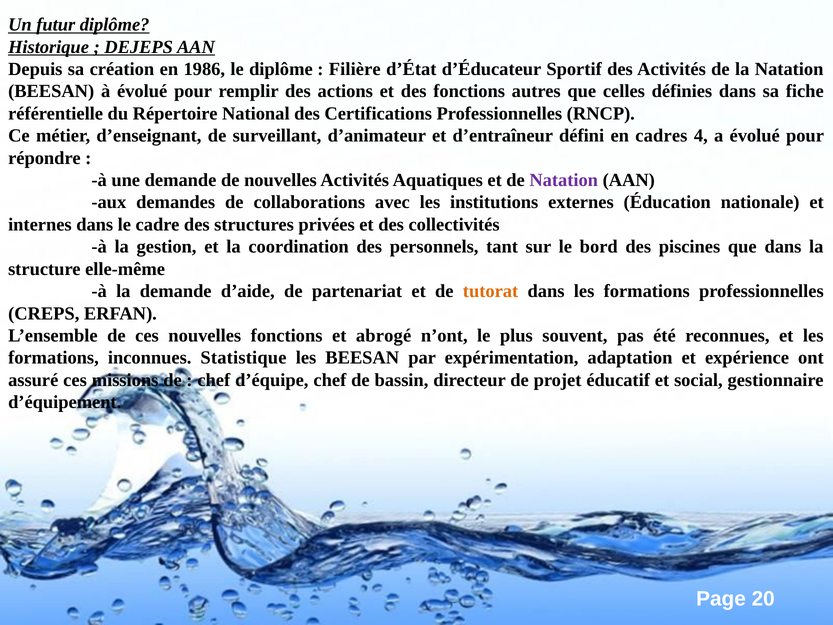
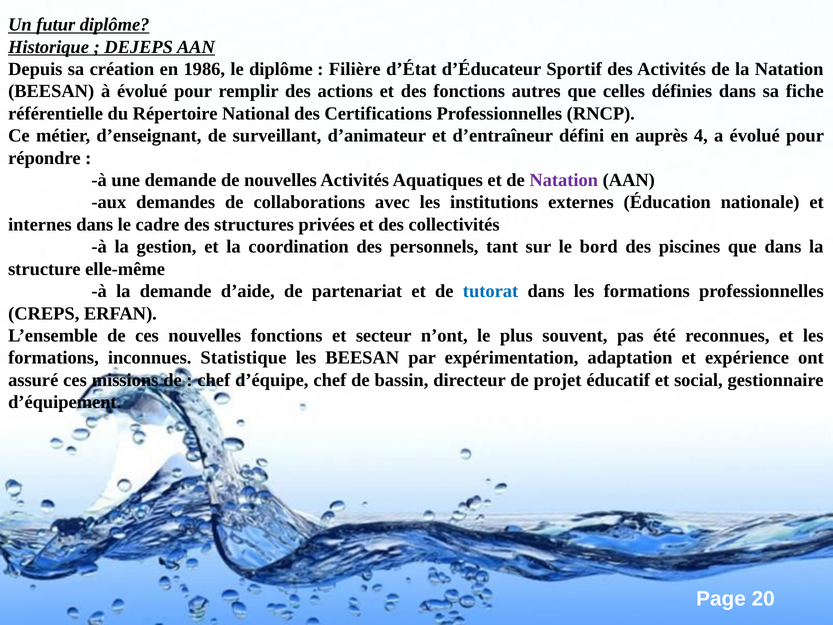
cadres: cadres -> auprès (662, 136)
tutorat colour: orange -> blue (491, 291)
abrogé: abrogé -> secteur (384, 336)
